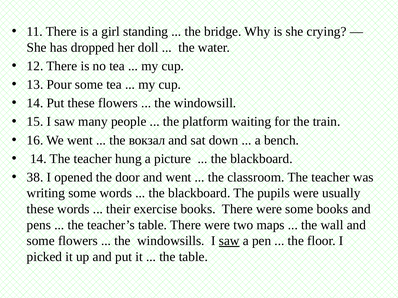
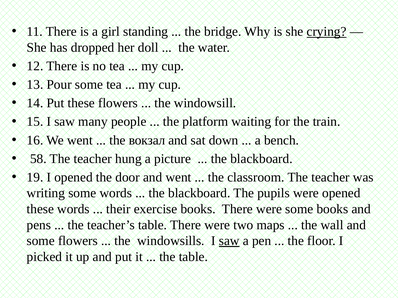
crying underline: none -> present (327, 32)
14: 14 -> 58 (38, 159)
38: 38 -> 19 (35, 178)
were usually: usually -> opened (341, 193)
